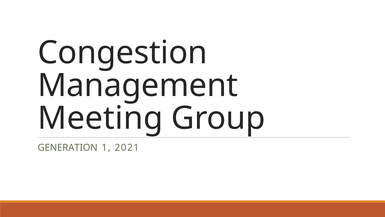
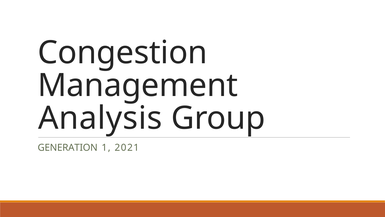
Meeting: Meeting -> Analysis (100, 118)
